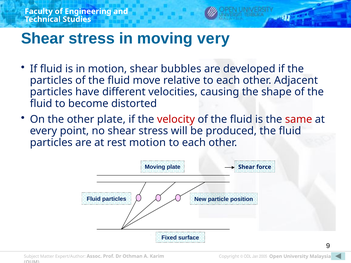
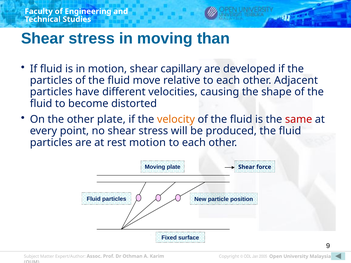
very: very -> than (213, 39)
bubbles: bubbles -> capillary (181, 69)
velocity colour: red -> orange (176, 119)
